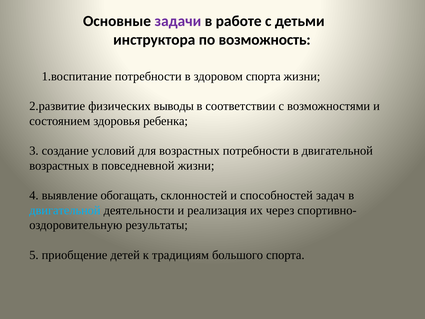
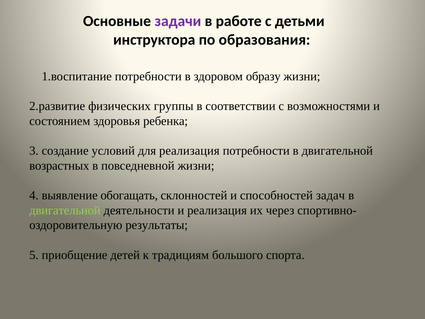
возможность: возможность -> образования (264, 40)
здоровом спорта: спорта -> образу (263, 76)
выводы: выводы -> группы (174, 106)
для возрастных: возрастных -> реализация (189, 151)
двигательной colour: light blue -> light green (65, 210)
